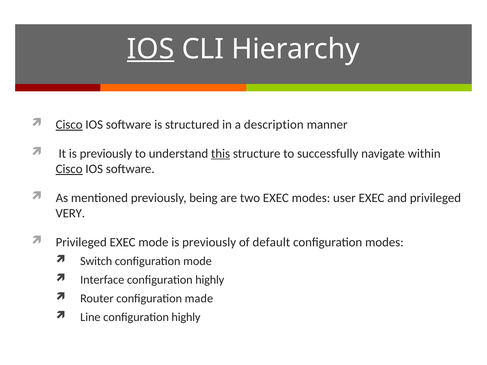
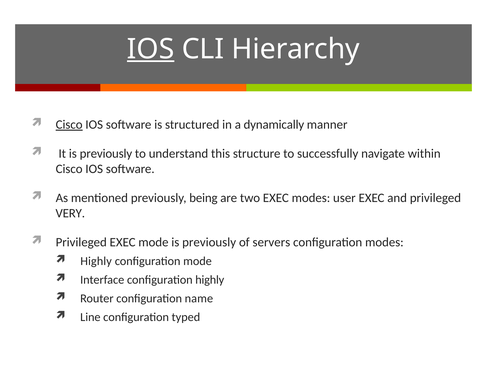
description: description -> dynamically (274, 125)
this underline: present -> none (221, 154)
Cisco underline: present -> none (69, 169)
default: default -> servers (271, 242)
Switch: Switch -> Highly (96, 261)
made: made -> name (199, 299)
Line configuration highly: highly -> typed (186, 317)
